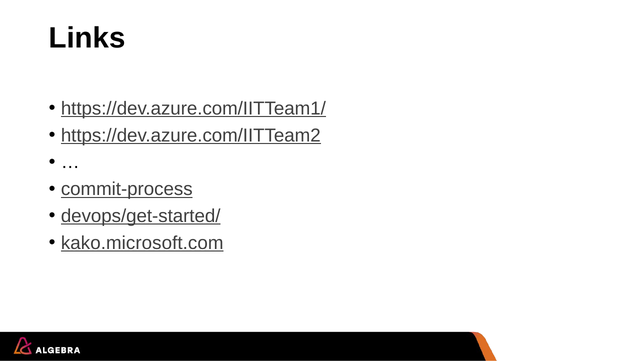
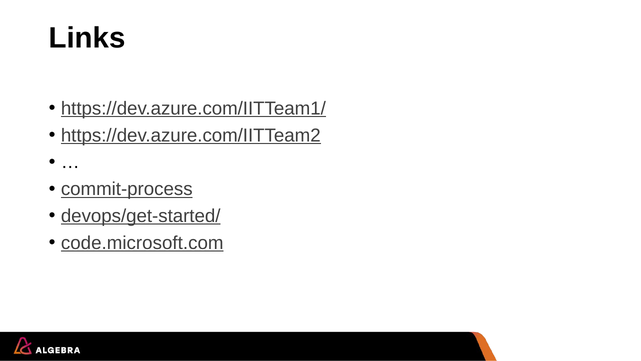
kako.microsoft.com: kako.microsoft.com -> code.microsoft.com (142, 243)
